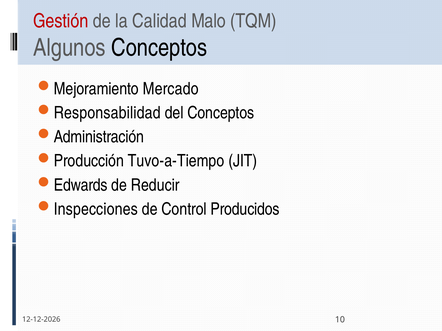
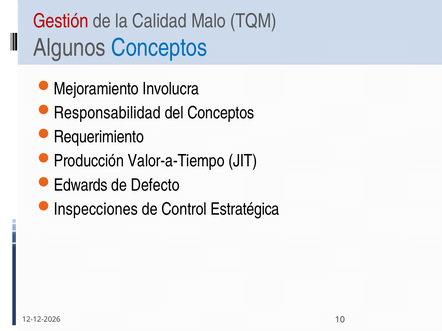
Conceptos colour: black -> blue (159, 48)
Mercado: Mercado -> Involucra (171, 89)
Administración: Administración -> Requerimiento (99, 137)
Tuvo-a-Tiempo: Tuvo-a-Tiempo -> Valor-a-Tiempo (176, 161)
Reducir: Reducir -> Defecto (155, 185)
Producidos: Producidos -> Estratégica (245, 209)
